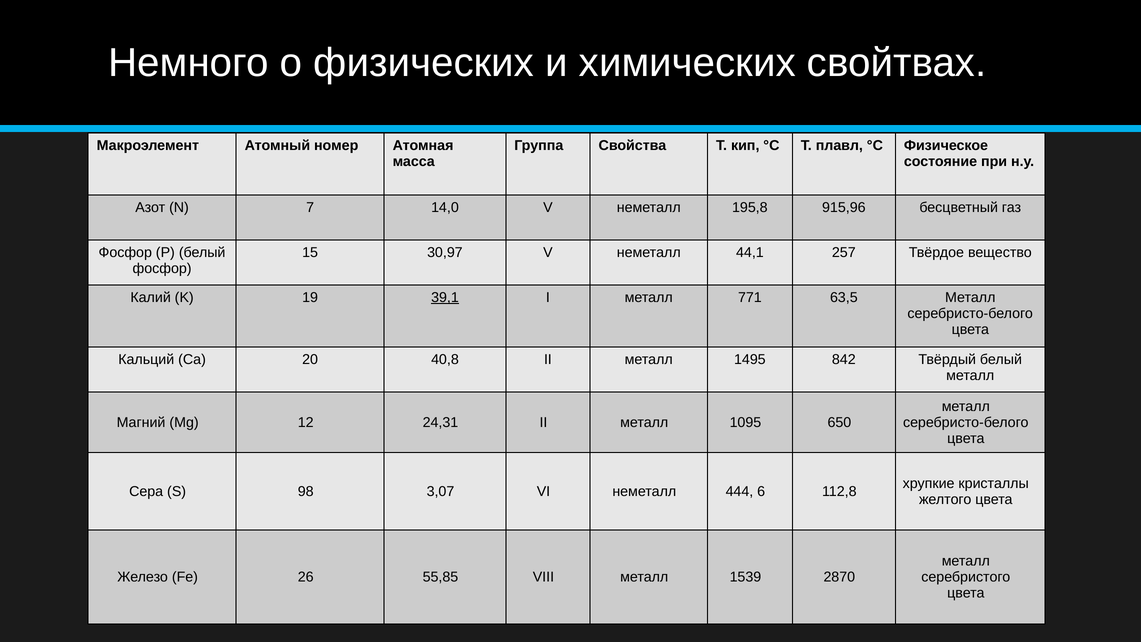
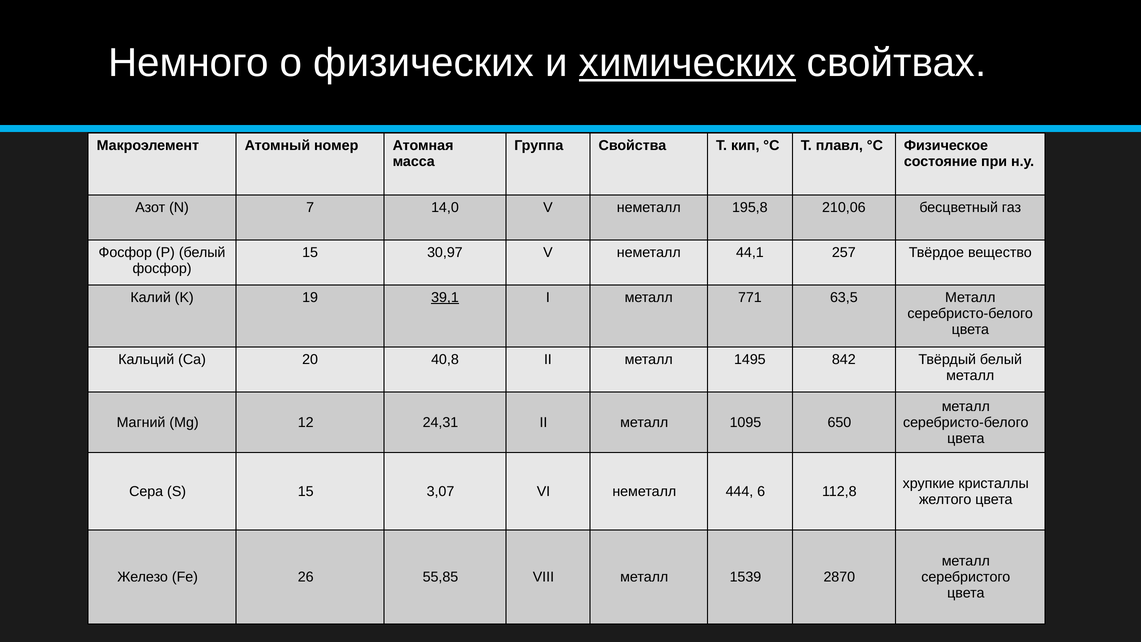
химических underline: none -> present (687, 63)
915,96: 915,96 -> 210,06 (844, 207)
S 98: 98 -> 15 (306, 491)
